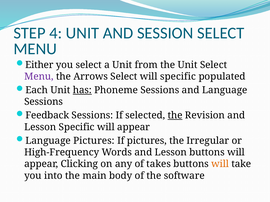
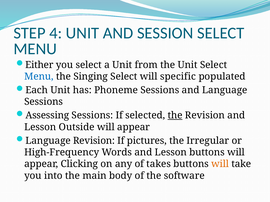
Menu colour: purple -> blue (39, 77)
Arrows: Arrows -> Singing (91, 77)
has underline: present -> none (82, 90)
Feedback: Feedback -> Assessing (47, 116)
Lesson Specific: Specific -> Outside (77, 127)
Language Pictures: Pictures -> Revision (94, 141)
